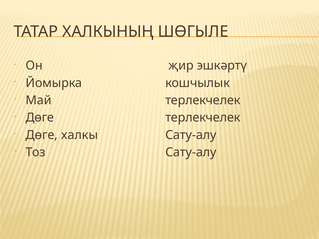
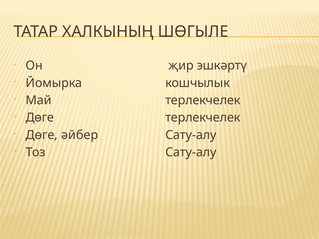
халкы: халкы -> әйбер (80, 135)
